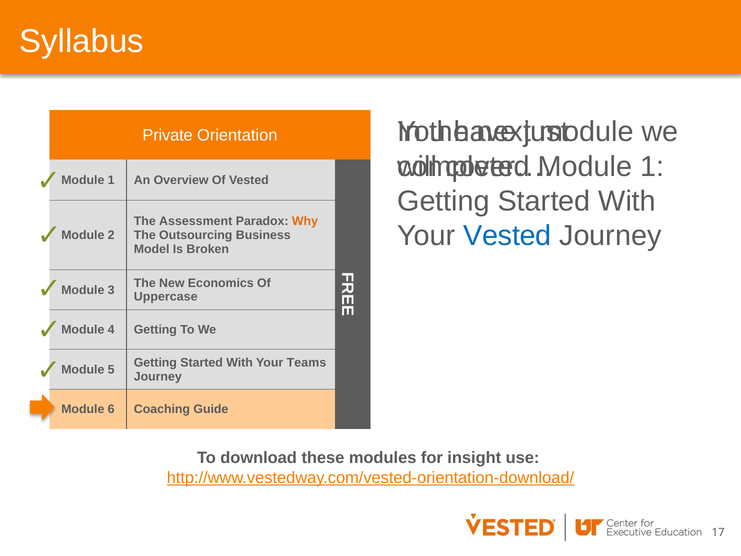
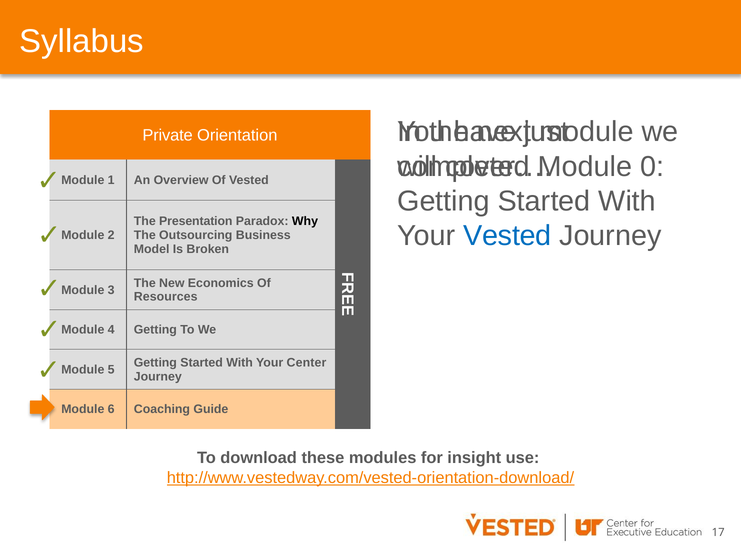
1: 1 -> 0 (652, 166)
Assessment: Assessment -> Presentation (196, 221)
Why colour: orange -> black (305, 221)
Uppercase: Uppercase -> Resources (166, 297)
Teams: Teams -> Center (306, 362)
